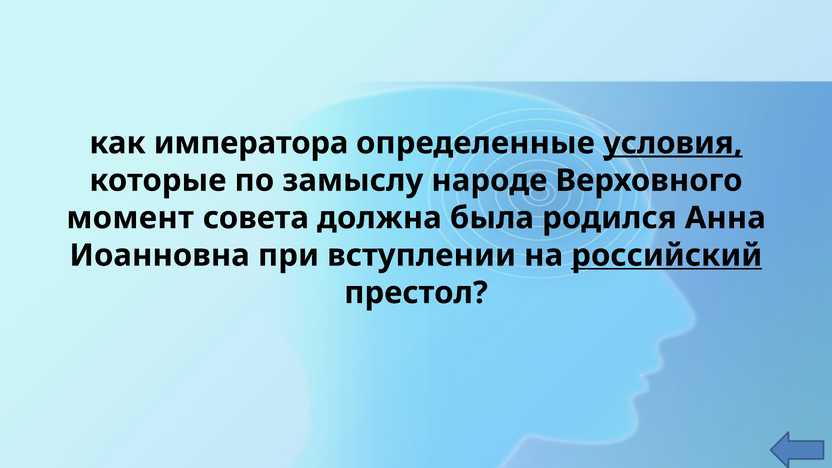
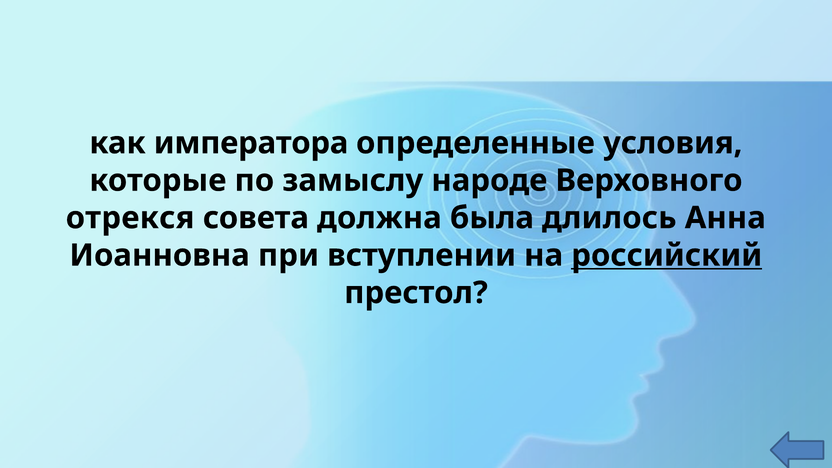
условия underline: present -> none (673, 143)
момент: момент -> отрекся (130, 218)
родился: родился -> длилось (609, 218)
